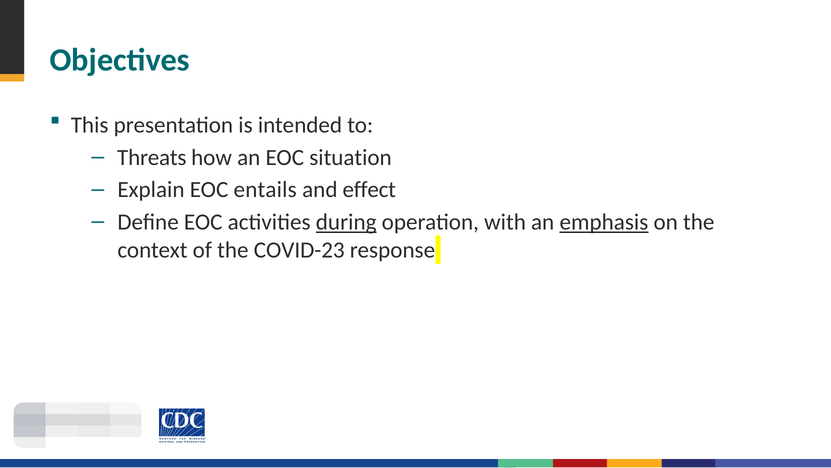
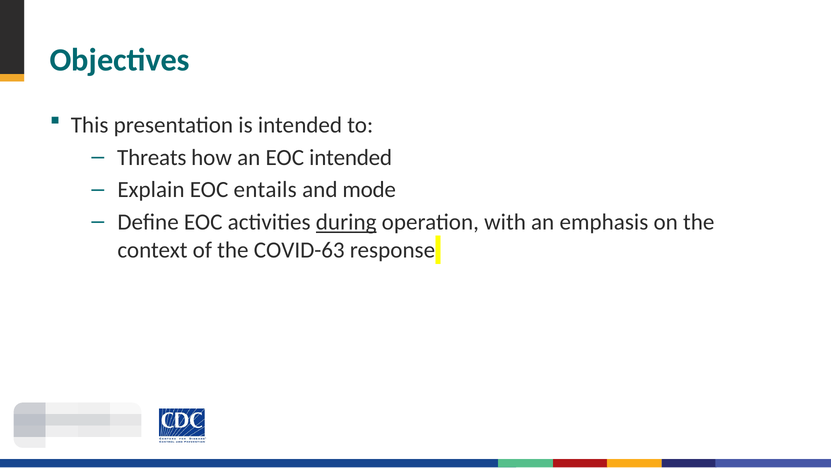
EOC situation: situation -> intended (351, 157)
effect: effect -> mode (369, 190)
emphasis underline: present -> none (604, 222)
COVID-23: COVID-23 -> COVID-63 (299, 250)
